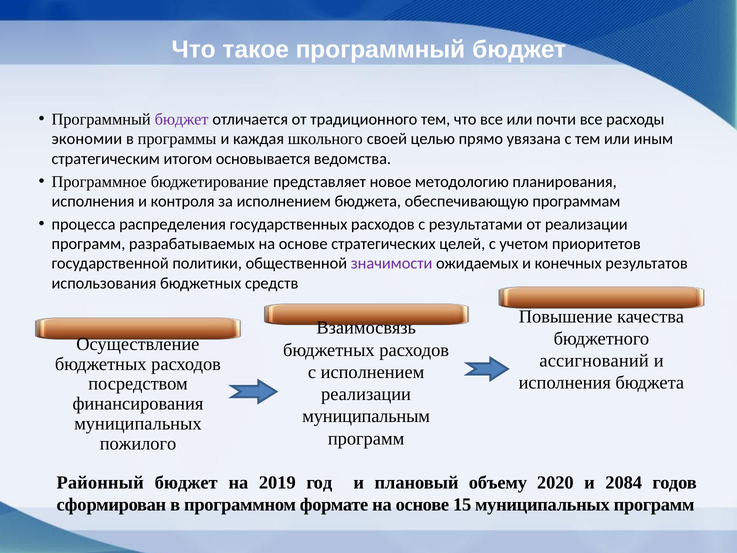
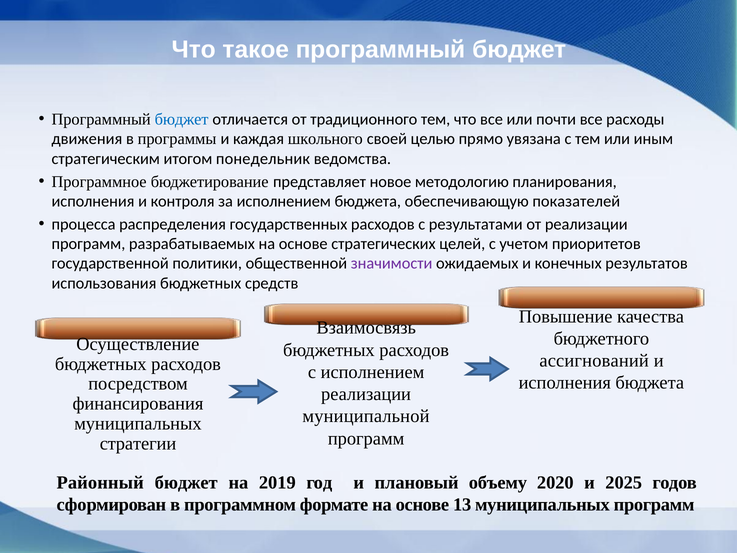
бюджет colour: purple -> blue (182, 119)
экономии: экономии -> движения (87, 139)
основывается: основывается -> понедельник (263, 159)
программам: программам -> показателей (576, 201)
муниципальным: муниципальным -> муниципальной (366, 416)
пожилого: пожилого -> стратегии (138, 443)
2084: 2084 -> 2025 (624, 482)
15: 15 -> 13 (462, 505)
